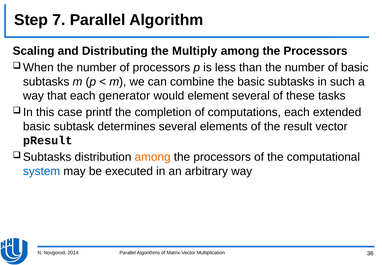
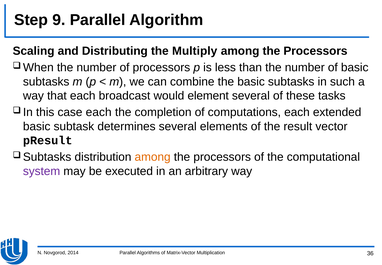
7: 7 -> 9 (59, 20)
generator: generator -> broadcast (125, 96)
case printf: printf -> each (99, 112)
system colour: blue -> purple (42, 171)
